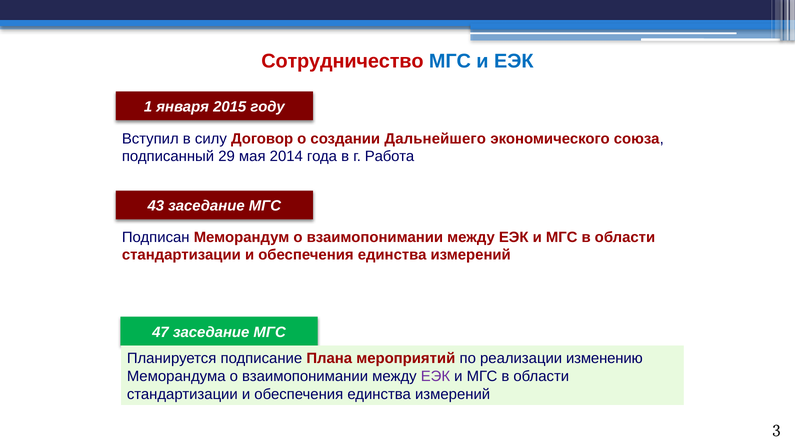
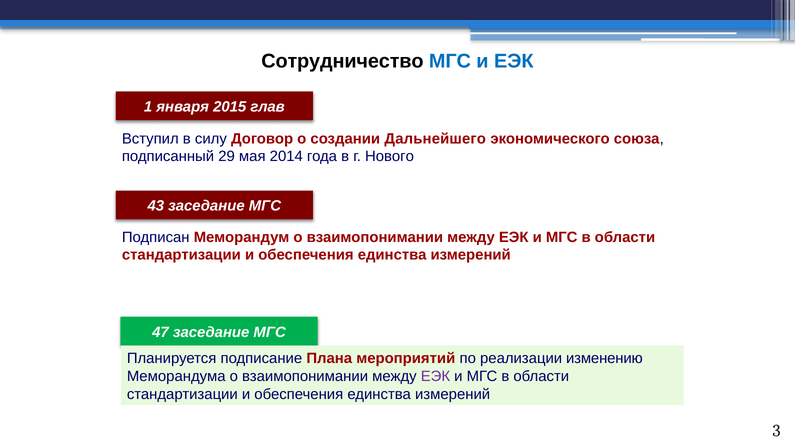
Сотрудничество colour: red -> black (342, 61)
году: году -> глав (268, 107)
Работа: Работа -> Нового (389, 157)
